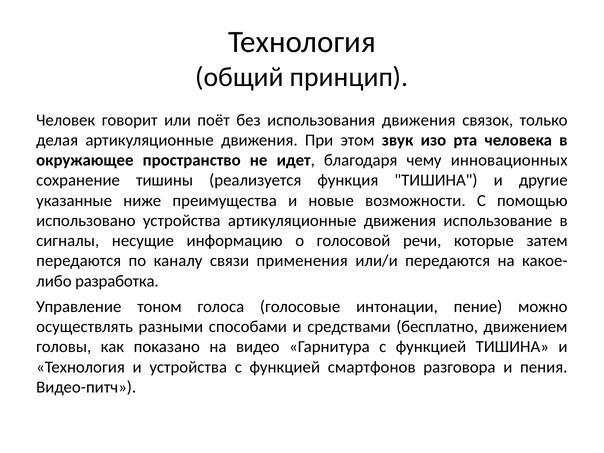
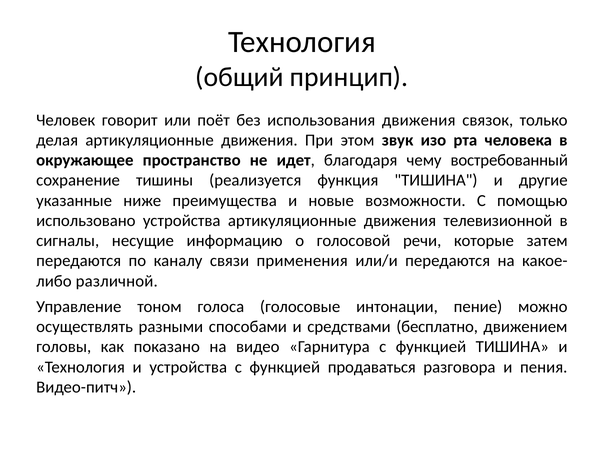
инновационных: инновационных -> востребованный (509, 160)
использование: использование -> телевизионной (498, 221)
разработка: разработка -> различной (117, 281)
смартфонов: смартфонов -> продаваться (372, 367)
